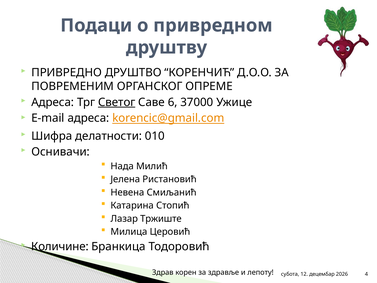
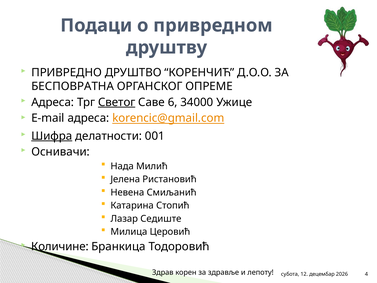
ПОВРЕМЕНИМ: ПОВРЕМЕНИМ -> БЕСПОВРАТНА (73, 86)
37000: 37000 -> 34000 (197, 102)
Шифра underline: none -> present (52, 136)
010: 010 -> 001 (155, 136)
Тржиште: Тржиште -> Седиште (161, 219)
